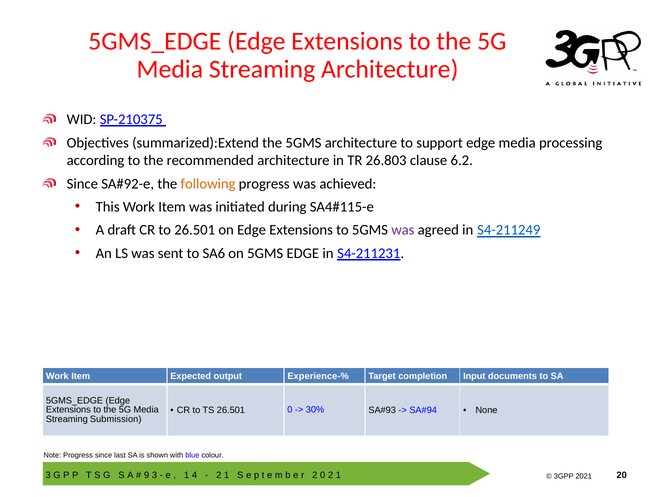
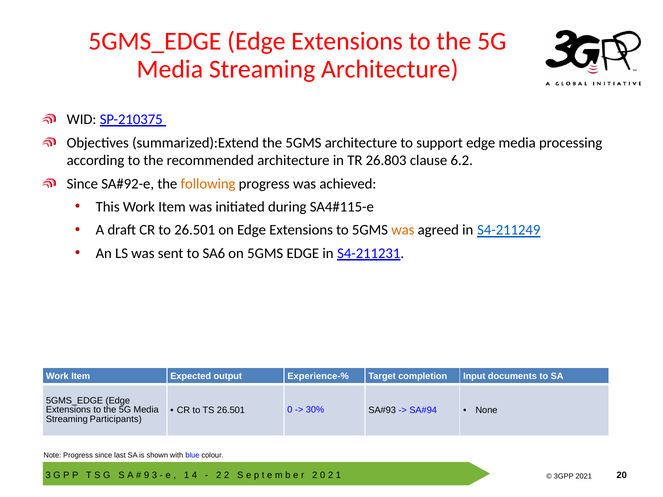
was colour: purple -> orange (403, 230)
Submission: Submission -> Participants (116, 419)
1: 1 -> 2 (227, 475)
